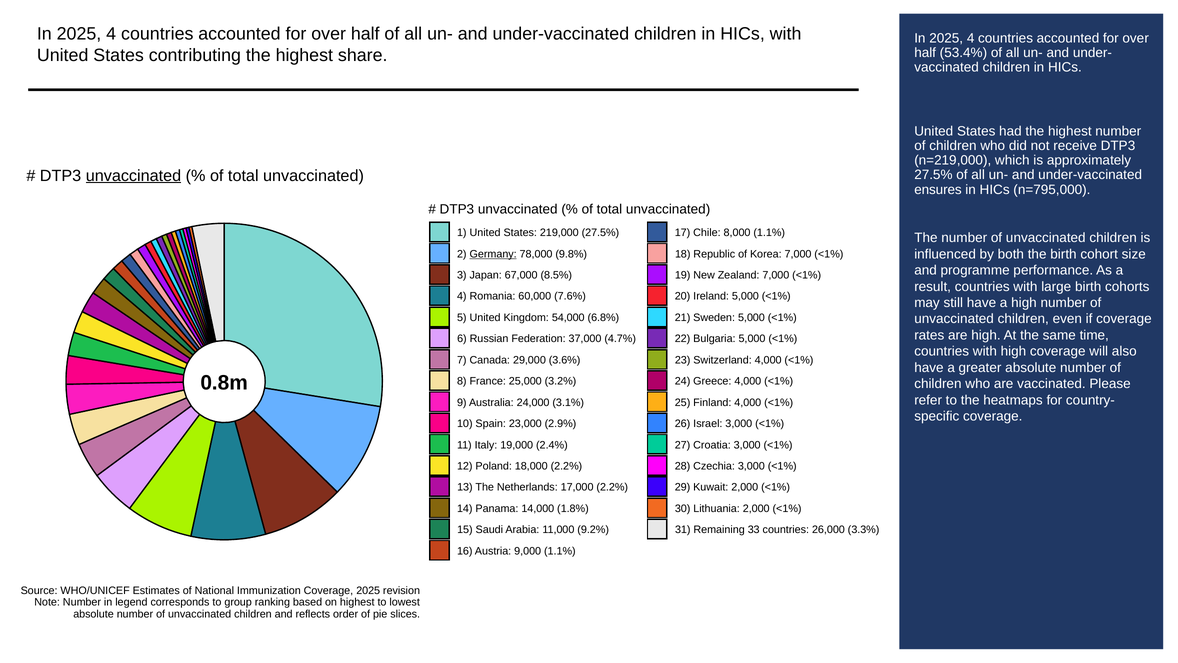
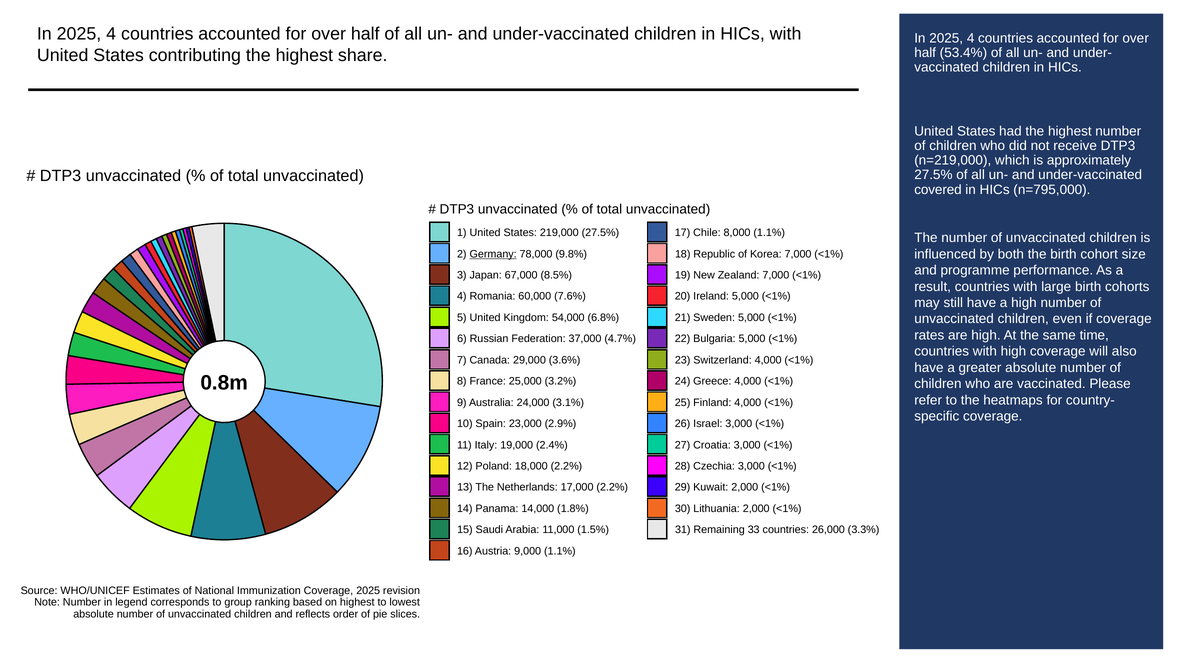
unvaccinated underline: present -> none (133, 176)
ensures: ensures -> covered (938, 189)
9.2%: 9.2% -> 1.5% (593, 529)
